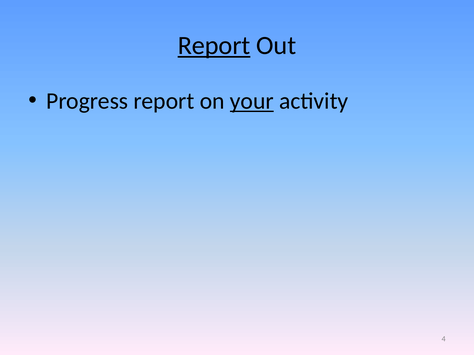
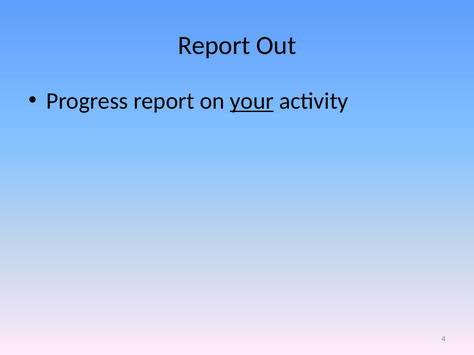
Report underline: present -> none (214, 46)
